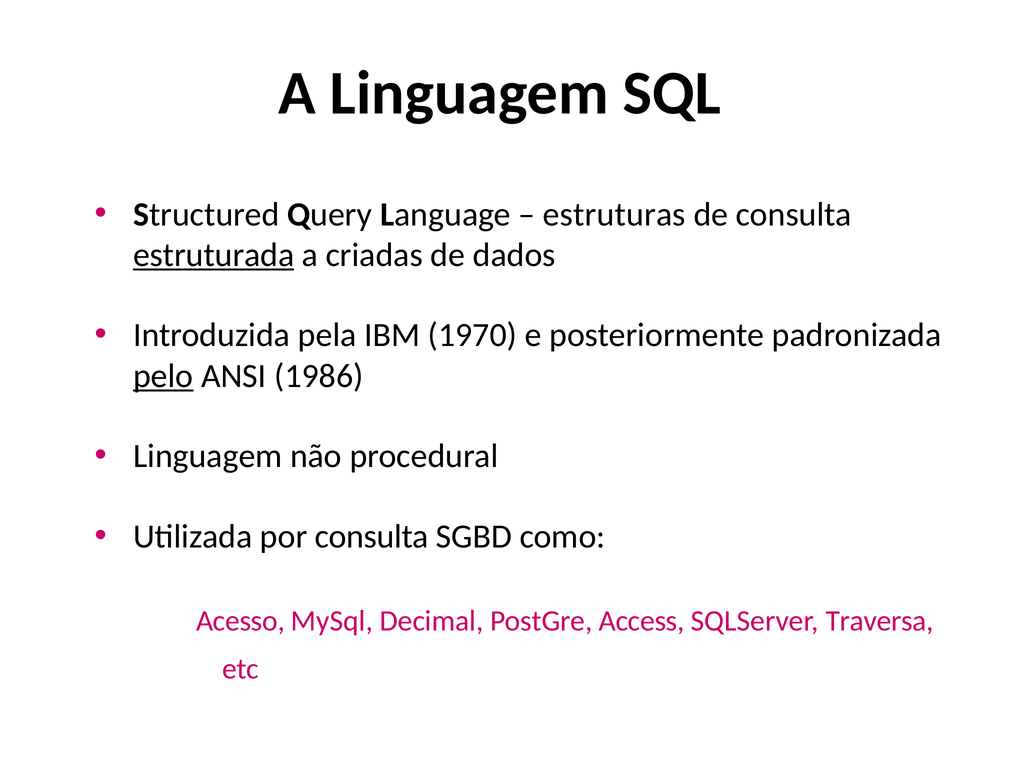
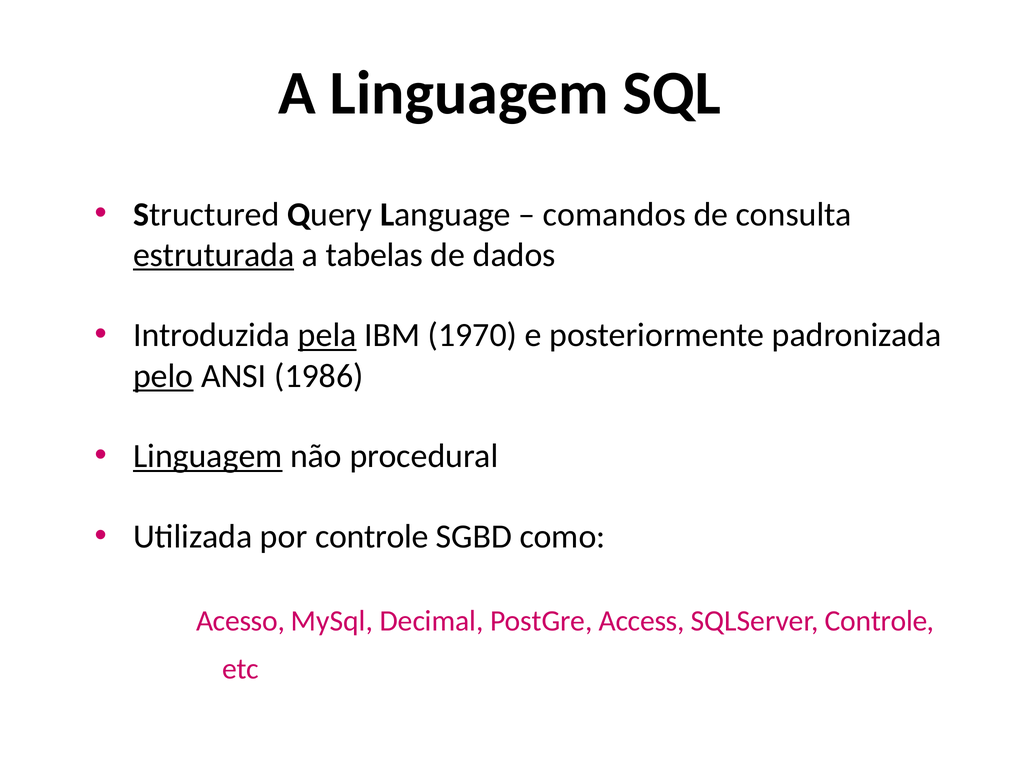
estruturas: estruturas -> comandos (614, 214)
criadas: criadas -> tabelas (374, 255)
pela underline: none -> present (327, 335)
Linguagem underline: none -> present (208, 456)
por consulta: consulta -> controle (372, 536)
SQLServer Traversa: Traversa -> Controle (880, 621)
